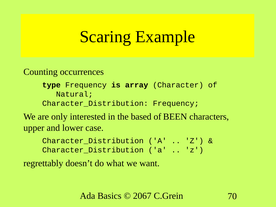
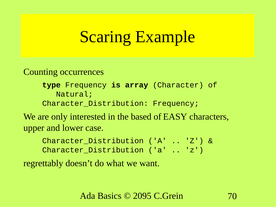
BEEN: BEEN -> EASY (175, 117)
2067: 2067 -> 2095 (142, 196)
